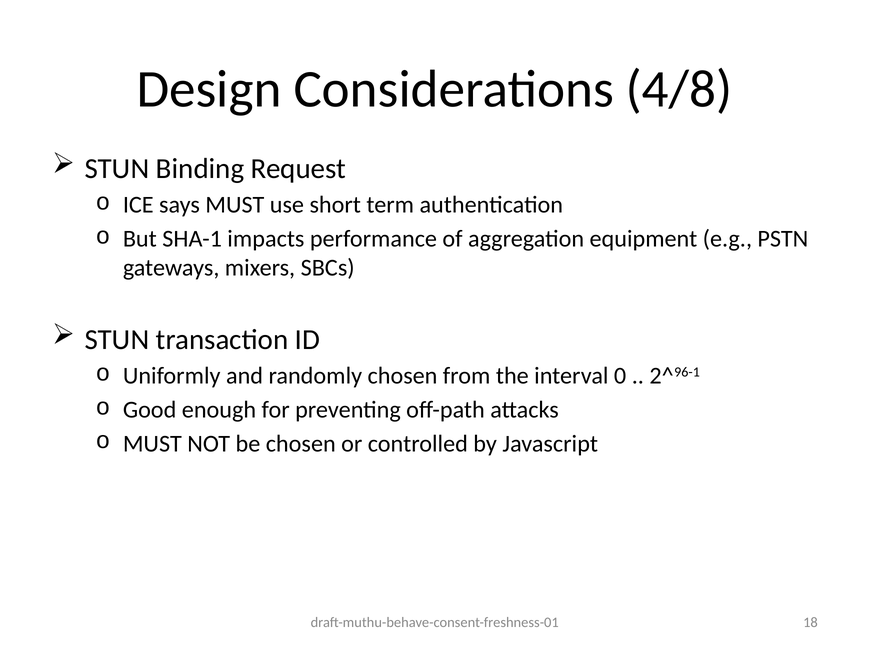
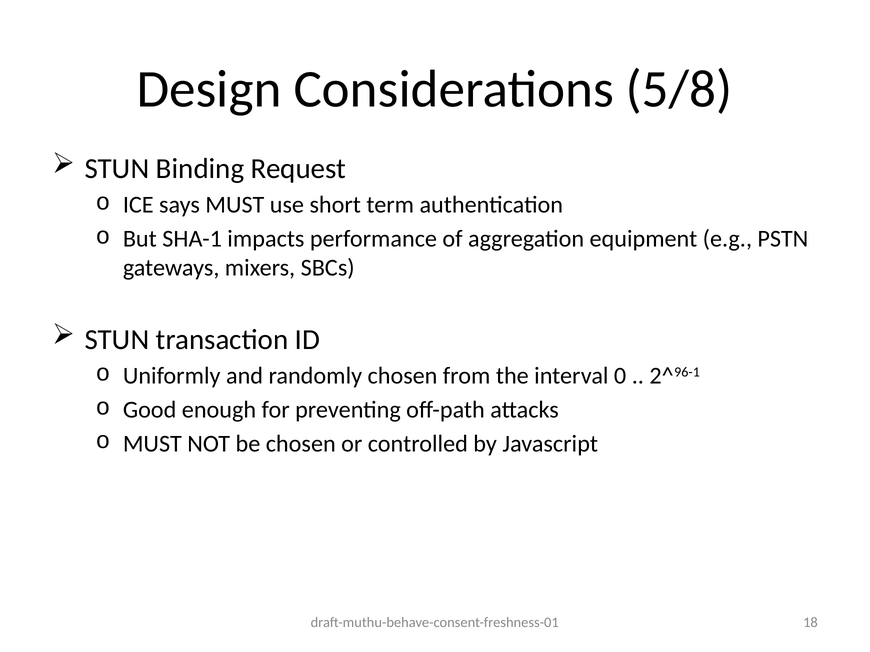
4/8: 4/8 -> 5/8 (679, 89)
